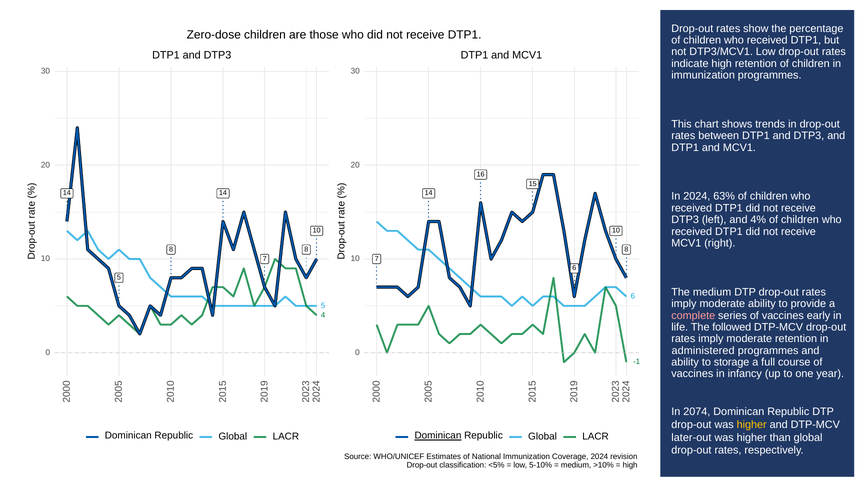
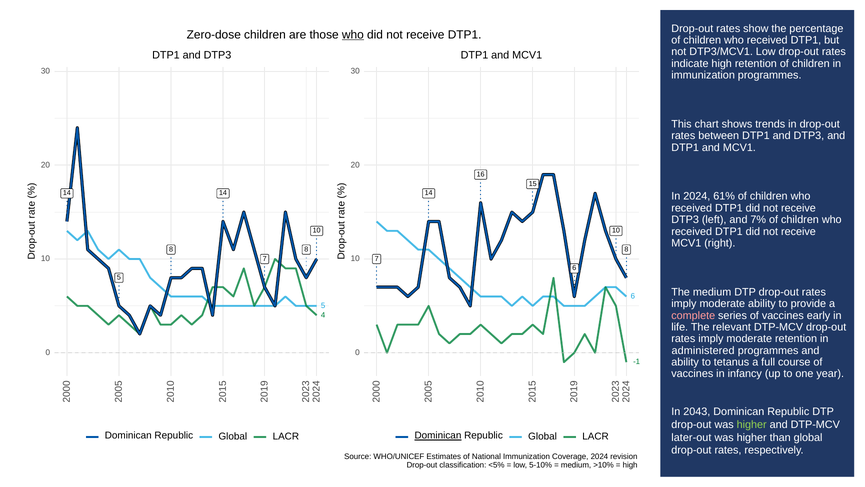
who underline: none -> present (353, 35)
63%: 63% -> 61% (724, 196)
4%: 4% -> 7% (758, 220)
followed: followed -> relevant (732, 327)
storage: storage -> tetanus (732, 362)
2074: 2074 -> 2043 (697, 411)
higher colour: yellow -> light green (752, 424)
